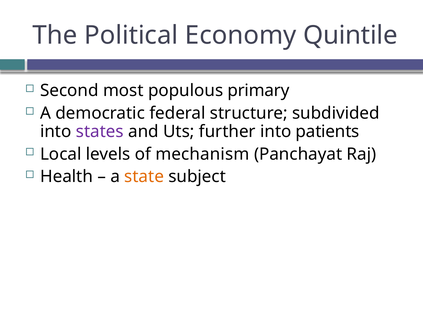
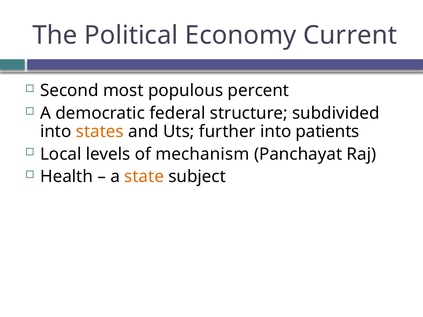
Quintile: Quintile -> Current (350, 35)
primary: primary -> percent (258, 91)
states colour: purple -> orange (100, 132)
